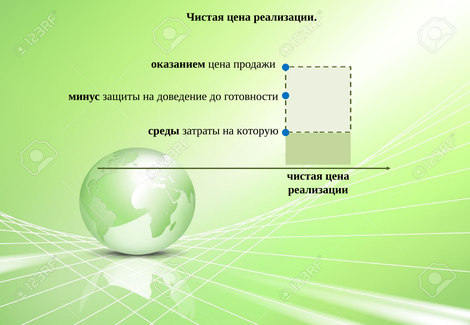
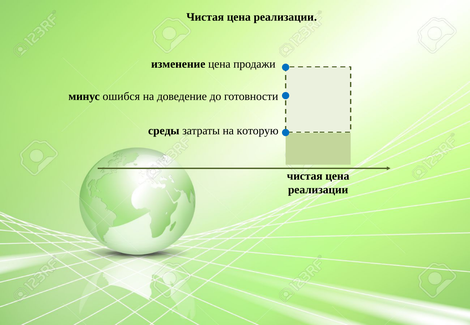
оказанием: оказанием -> изменение (178, 64)
защиты: защиты -> ошибся (121, 96)
